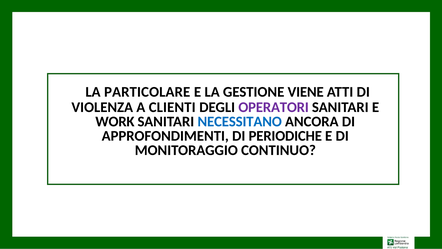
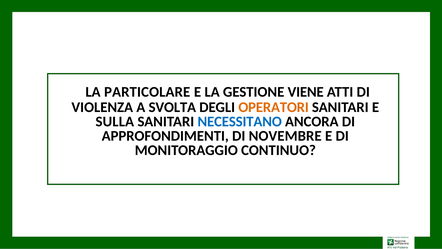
CLIENTI: CLIENTI -> SVOLTA (172, 107)
OPERATORI colour: purple -> orange (274, 107)
WORK: WORK -> SULLA (115, 121)
PERIODICHE: PERIODICHE -> NOVEMBRE (285, 136)
